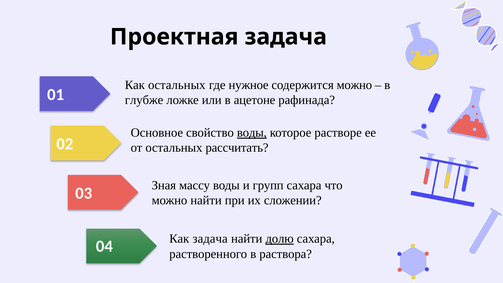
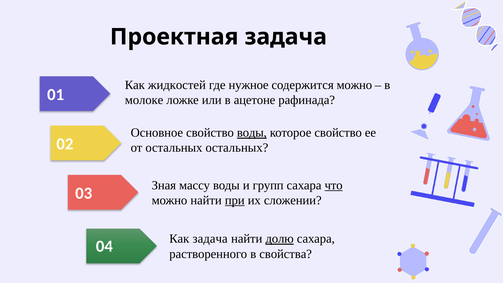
Как остальных: остальных -> жидкостей (177, 85)
глубже: глубже -> молоке (144, 100)
которое растворе: растворе -> свойство (338, 133)
остальных рассчитать: рассчитать -> остальных (237, 148)
что underline: none -> present (334, 185)
при underline: none -> present (235, 200)
раствора: раствора -> свойства (286, 254)
